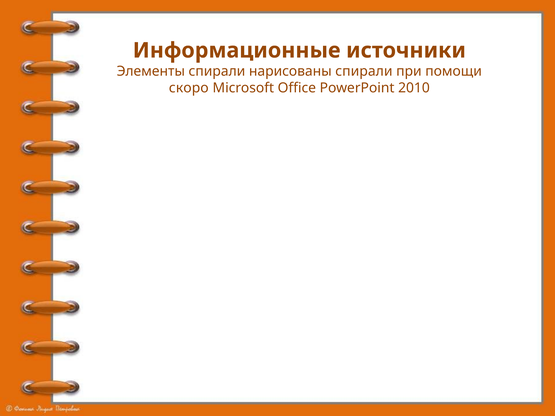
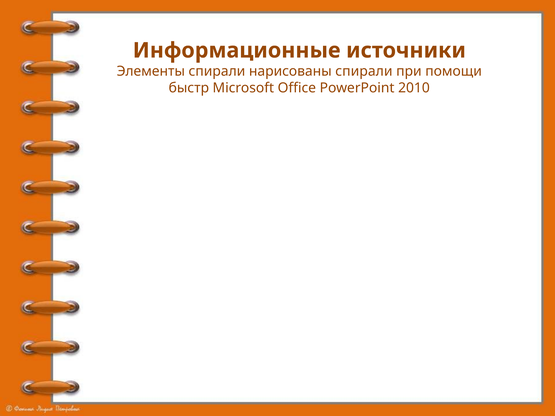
скоро: скоро -> быстр (189, 88)
